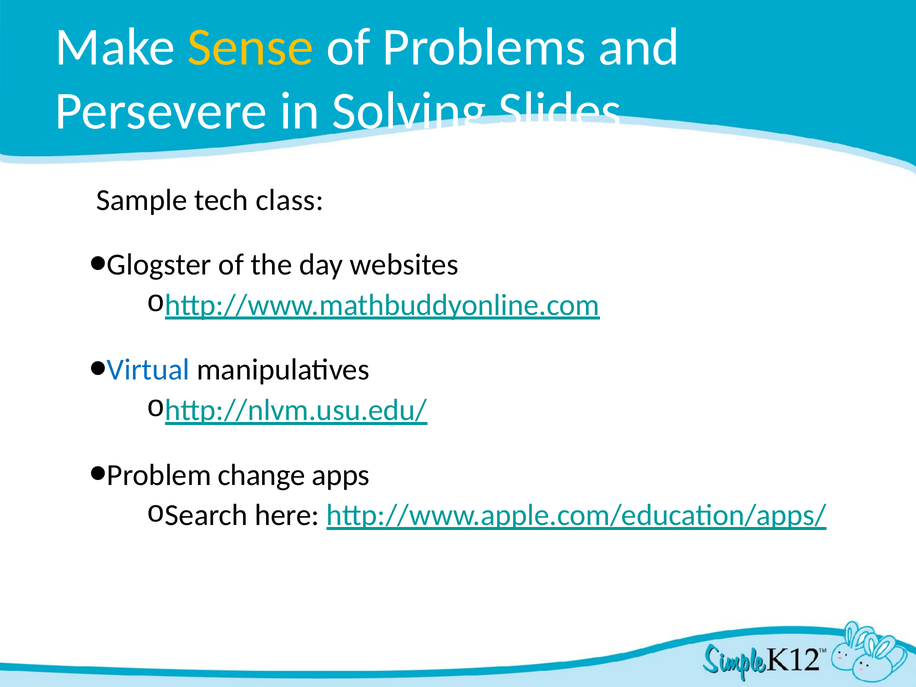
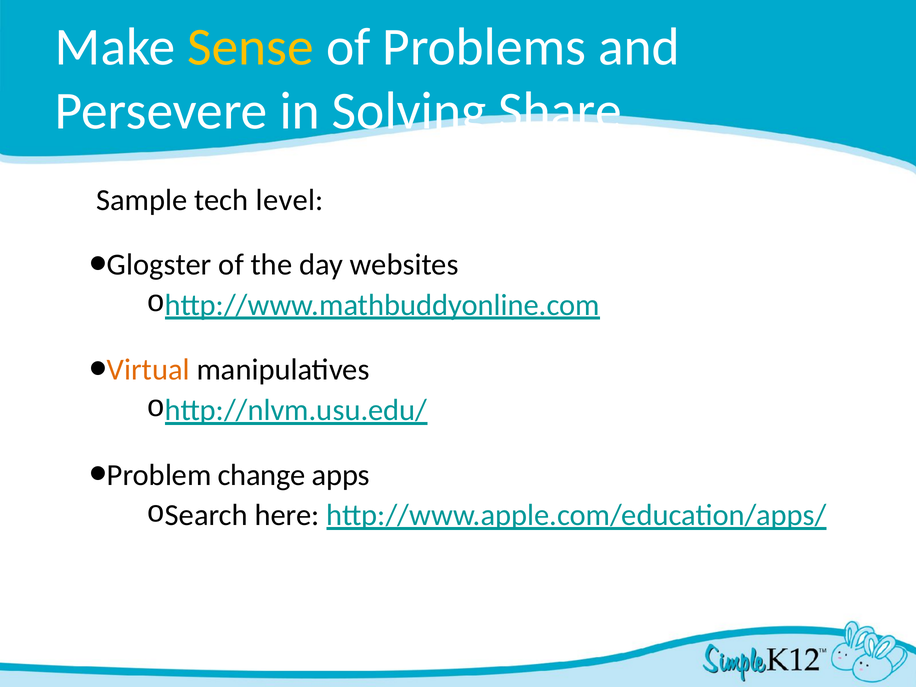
Slides: Slides -> Share (560, 111)
class: class -> level (290, 200)
Virtual colour: blue -> orange (148, 370)
